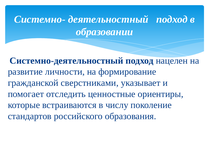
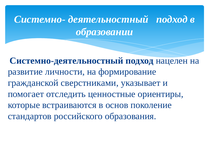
числу: числу -> основ (117, 106)
